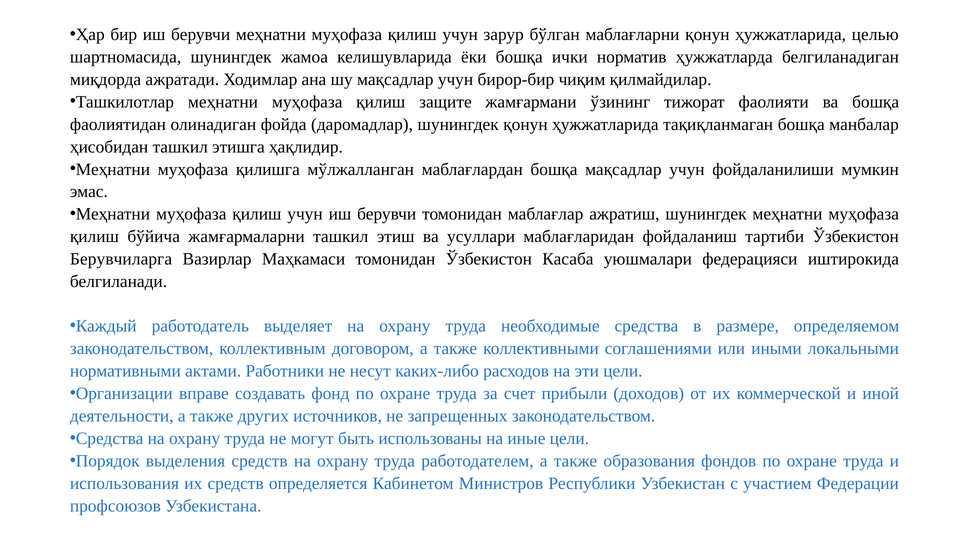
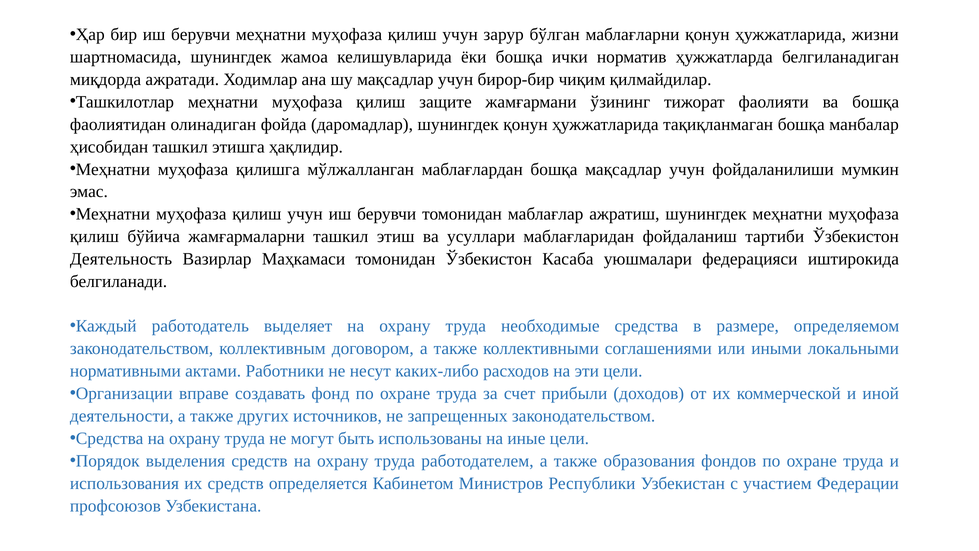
целью: целью -> жизни (875, 34)
Берувчиларга: Берувчиларга -> Деятельность (121, 259)
